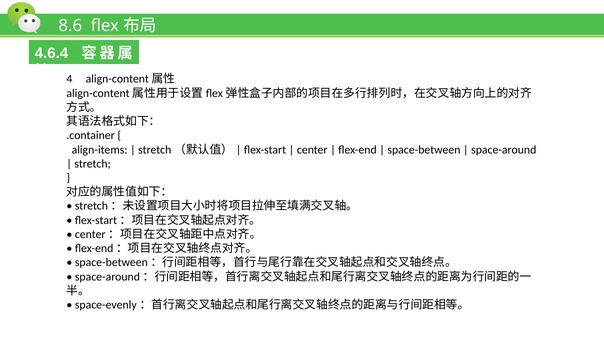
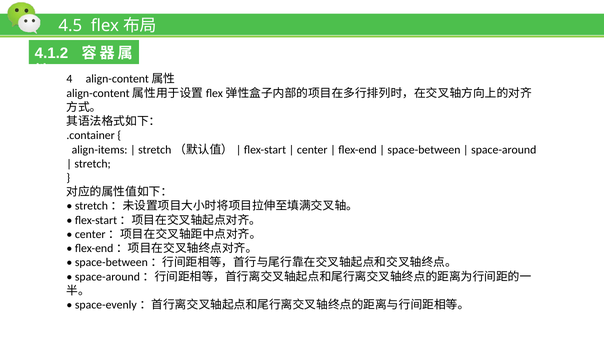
8.6: 8.6 -> 4.5 (70, 26)
4.6.4: 4.6.4 -> 4.1.2 (52, 53)
